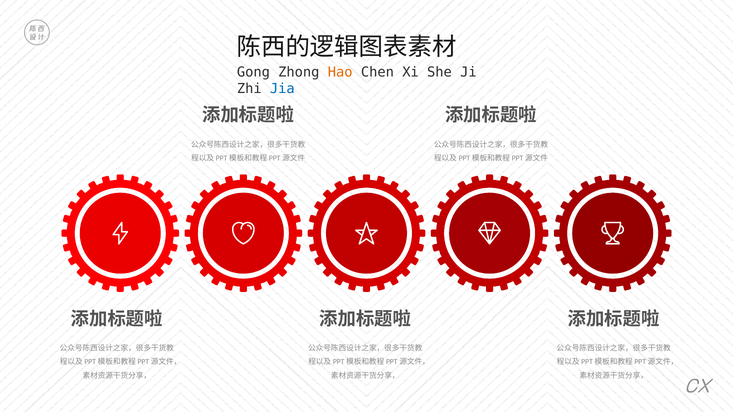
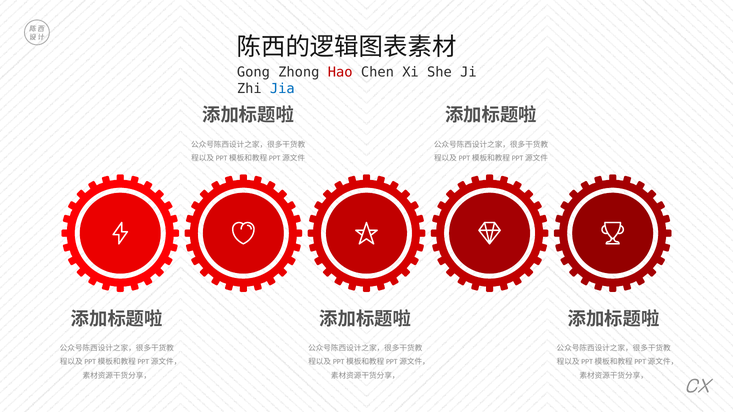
Hao colour: orange -> red (340, 72)
